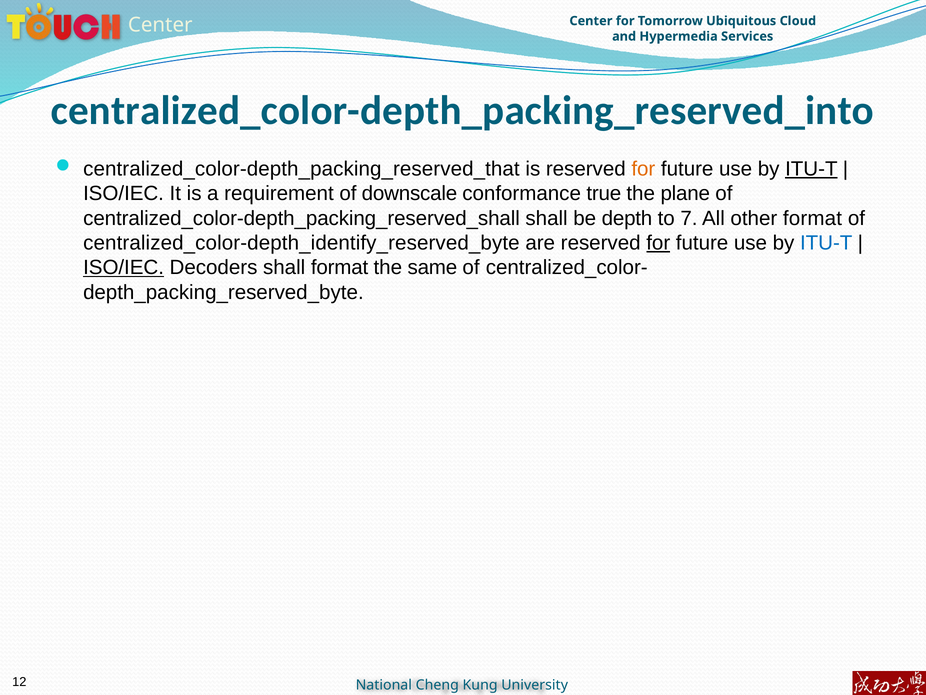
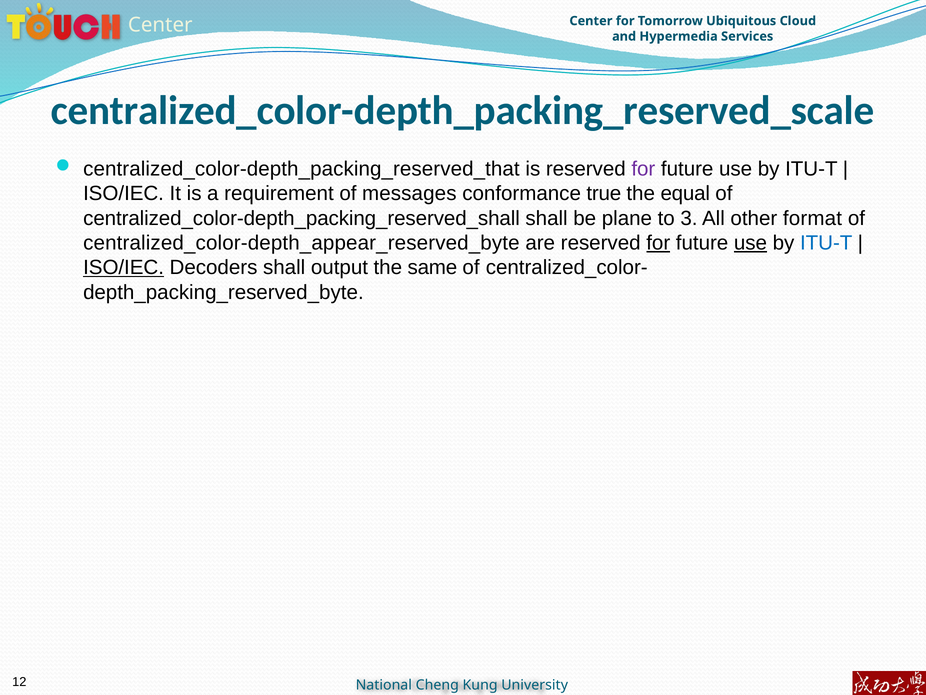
centralized_color-depth_packing_reserved_into: centralized_color-depth_packing_reserved_into -> centralized_color-depth_packing_reserved_scale (463, 111)
for colour: orange -> purple (643, 169)
ITU-T underline: present -> none (811, 169)
downscale: downscale -> messages (409, 193)
plane: plane -> equal (685, 193)
depth: depth -> plane (627, 218)
7: 7 -> 3 (689, 218)
centralized_color-depth_identify_reserved_byte: centralized_color-depth_identify_reserved_byte -> centralized_color-depth_appear_reserved_byte (301, 243)
use underline: none -> present (751, 243)
shall format: format -> output (339, 267)
